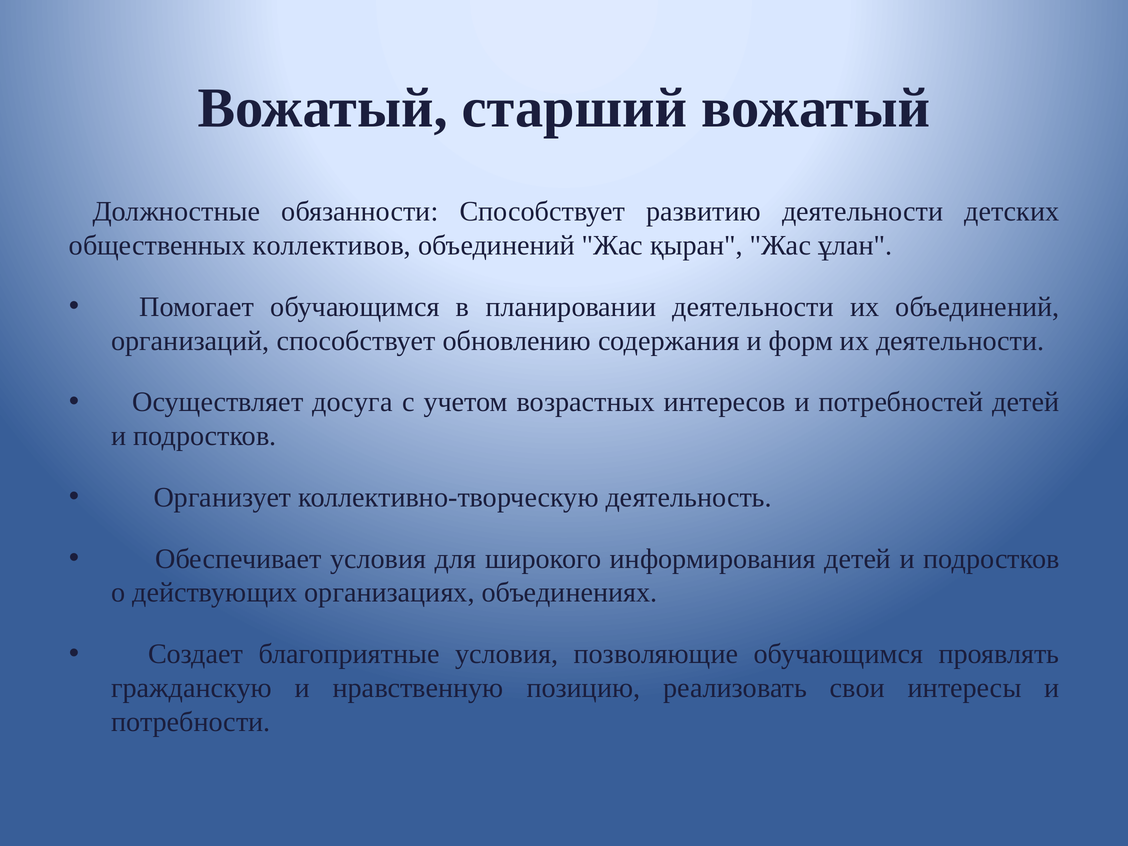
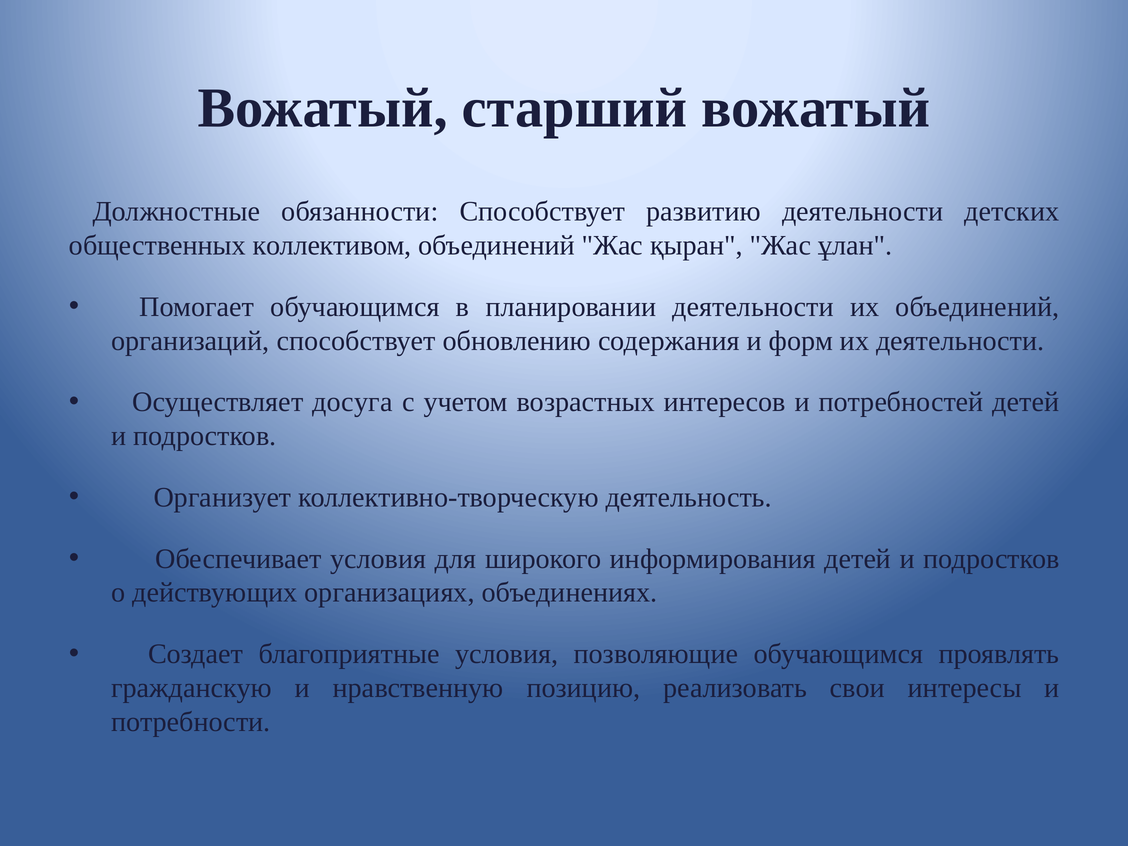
коллективов: коллективов -> коллективом (332, 245)
